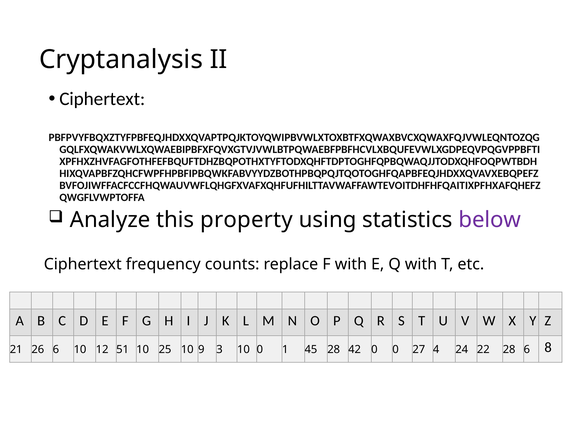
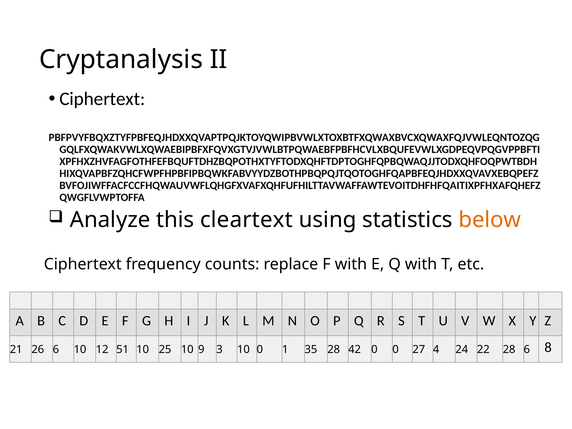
property: property -> cleartext (246, 220)
below colour: purple -> orange (490, 220)
45: 45 -> 35 (311, 350)
